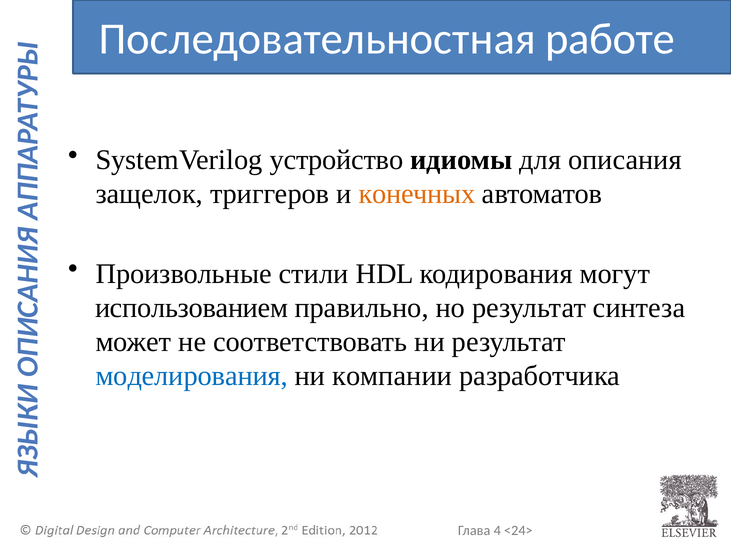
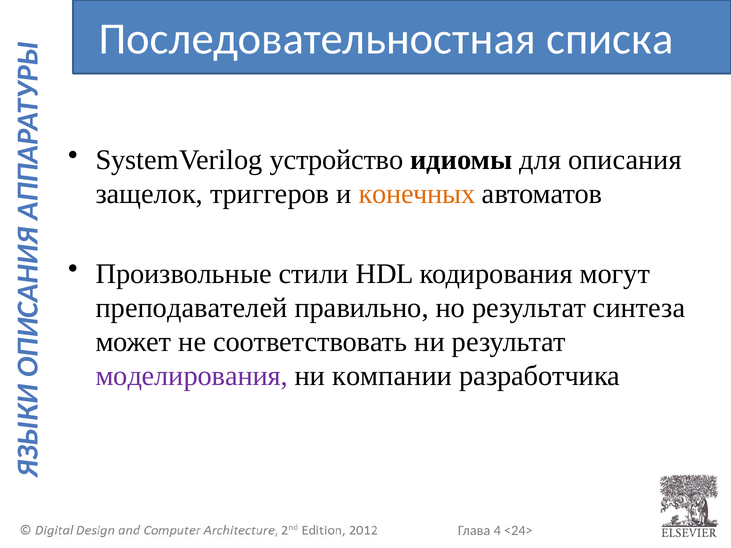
работе: работе -> списка (610, 39)
использованием: использованием -> преподавателей (191, 308)
моделирования colour: blue -> purple (192, 376)
